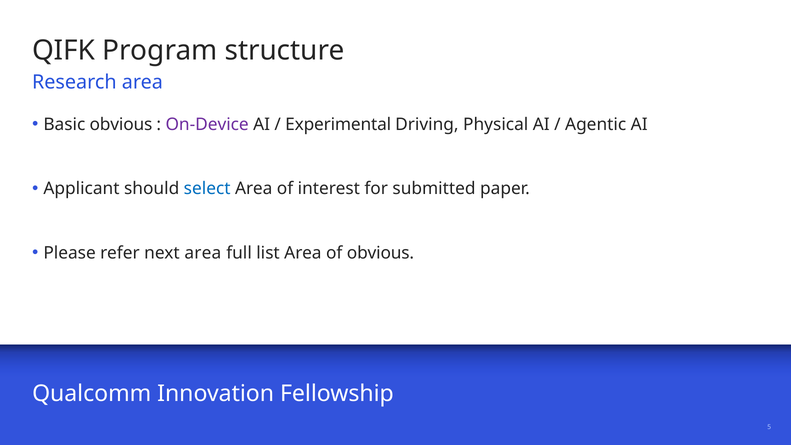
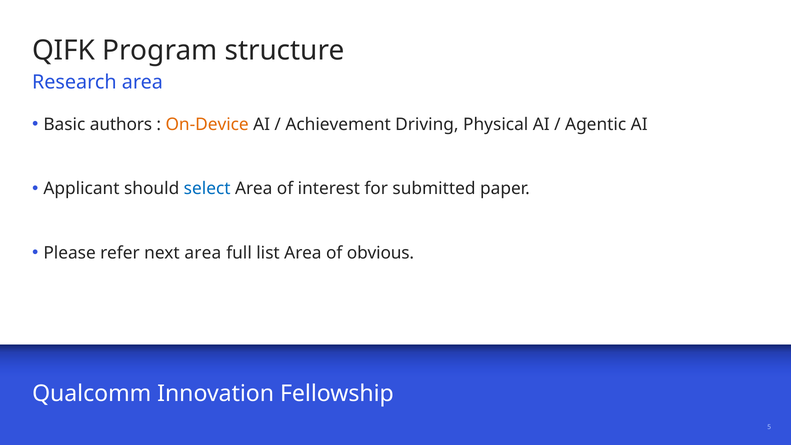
Basic obvious: obvious -> authors (121, 125)
On-Device colour: purple -> orange (207, 125)
Experimental: Experimental -> Achievement (338, 125)
